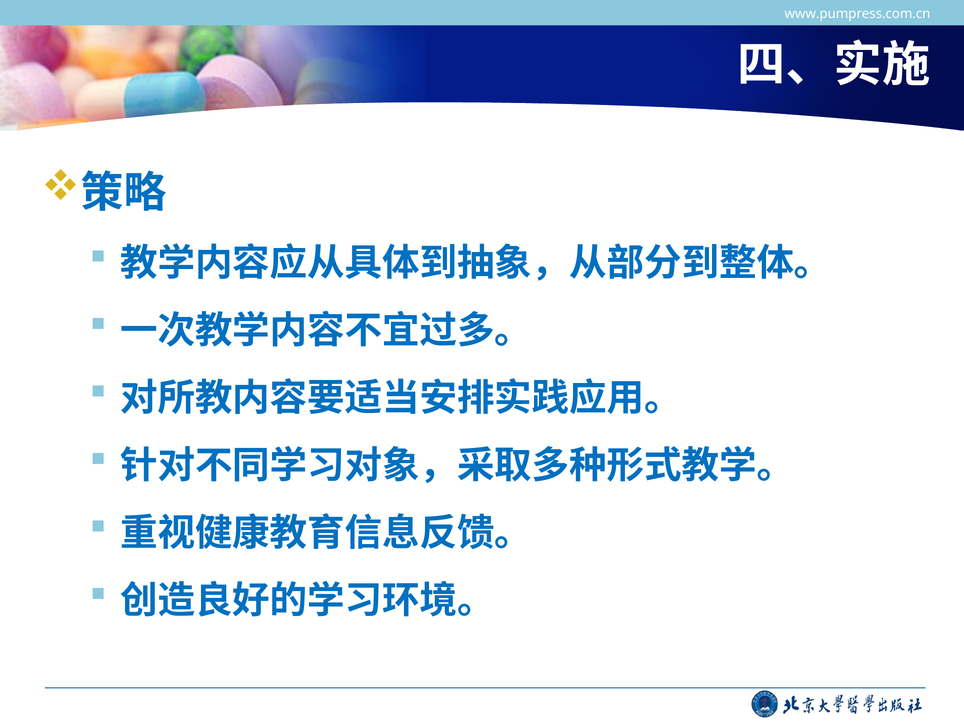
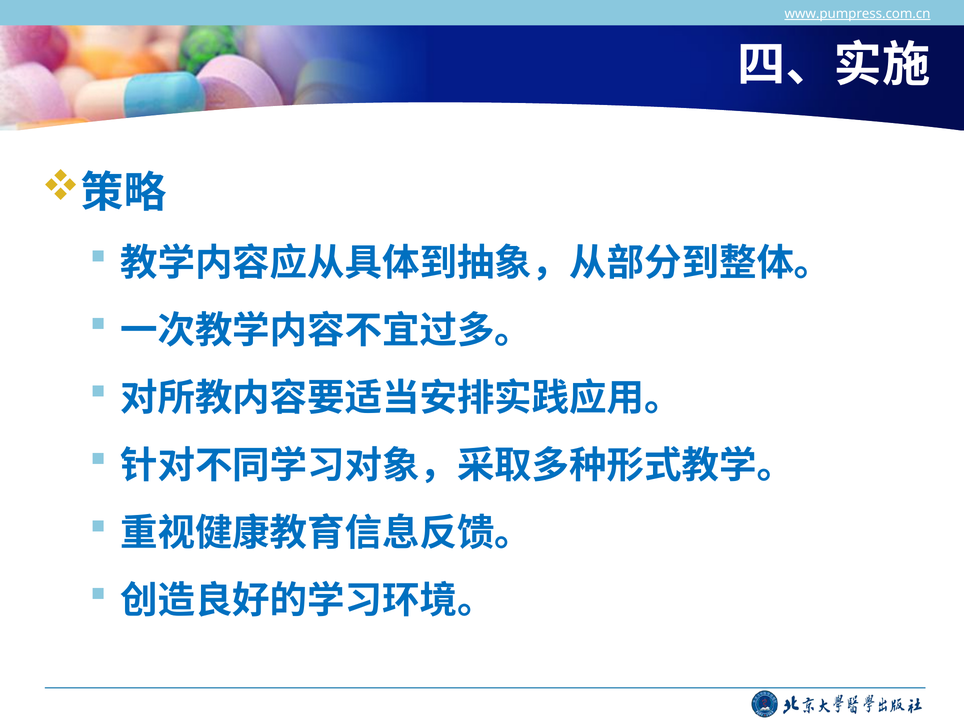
www.pumpress.com.cn underline: none -> present (858, 14)
